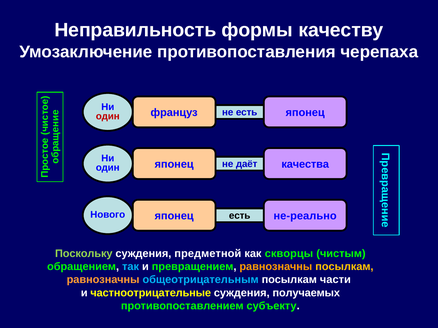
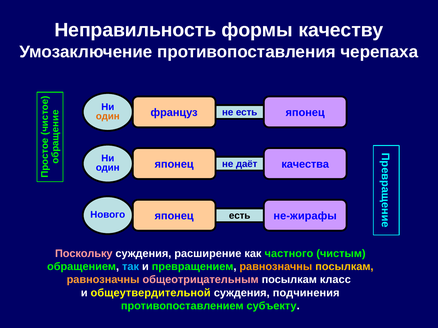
один colour: red -> orange (108, 116)
не-реально: не-реально -> не-жирафы (305, 216)
Поскольку colour: light green -> pink (84, 254)
предметной: предметной -> расширение (208, 254)
скворцы: скворцы -> частного (289, 254)
общеотрицательным colour: light blue -> pink (201, 280)
части: части -> класс (335, 280)
частноотрицательные: частноотрицательные -> общеутвердительной (151, 293)
получаемых: получаемых -> подчинения (306, 293)
